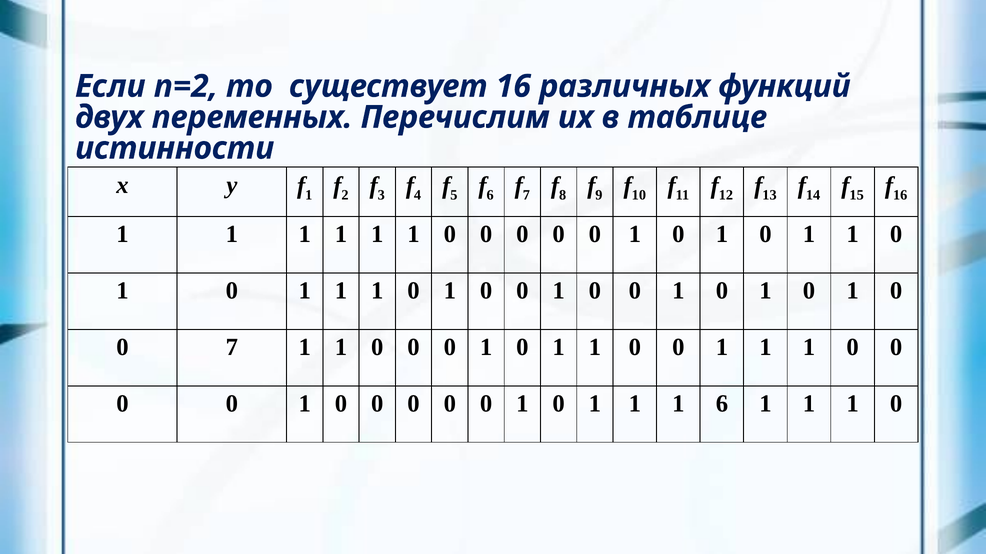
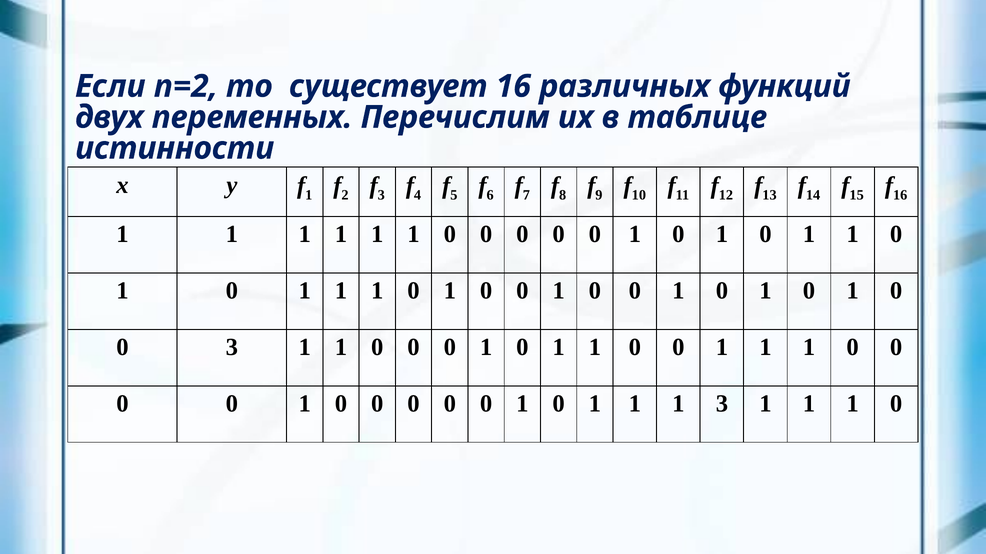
0 7: 7 -> 3 (232, 348)
1 6: 6 -> 3 (722, 404)
